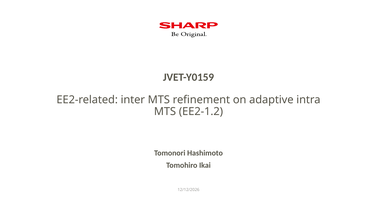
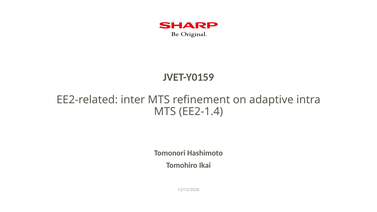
EE2-1.2: EE2-1.2 -> EE2-1.4 (201, 112)
